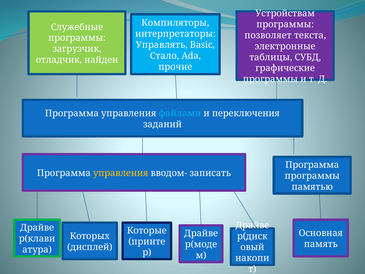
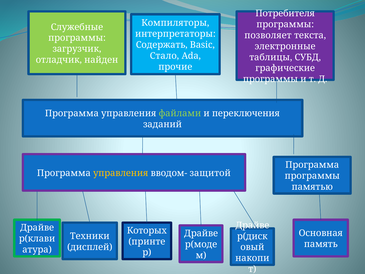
Устройствам: Устройствам -> Потребителя (285, 13)
Управлять: Управлять -> Содержать (162, 45)
файлами colour: light blue -> light green (180, 113)
записать: записать -> защитой (210, 173)
Которые: Которые -> Которых (147, 230)
Которых: Которых -> Техники (90, 236)
